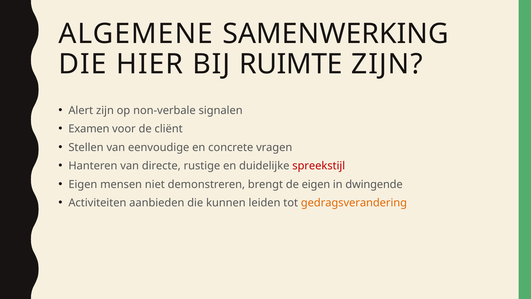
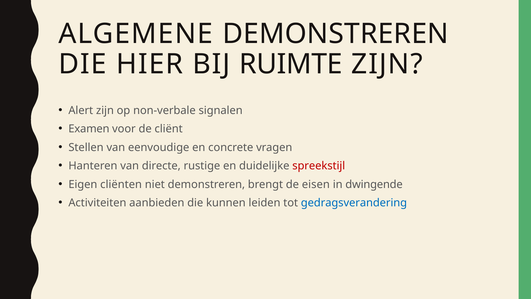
ALGEMENE SAMENWERKING: SAMENWERKING -> DEMONSTREREN (336, 34)
mensen: mensen -> cliënten (121, 184)
de eigen: eigen -> eisen (316, 184)
gedragsverandering colour: orange -> blue (354, 203)
